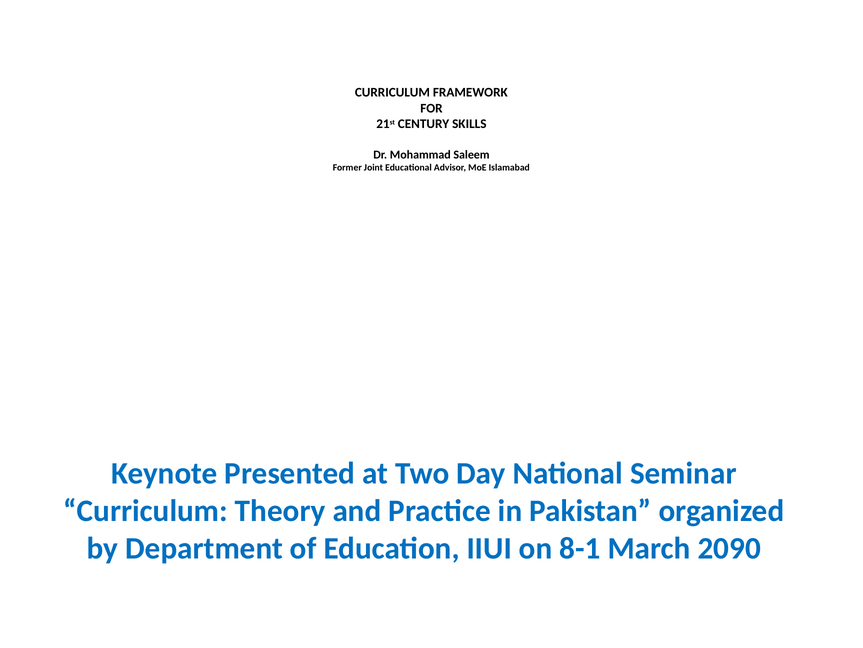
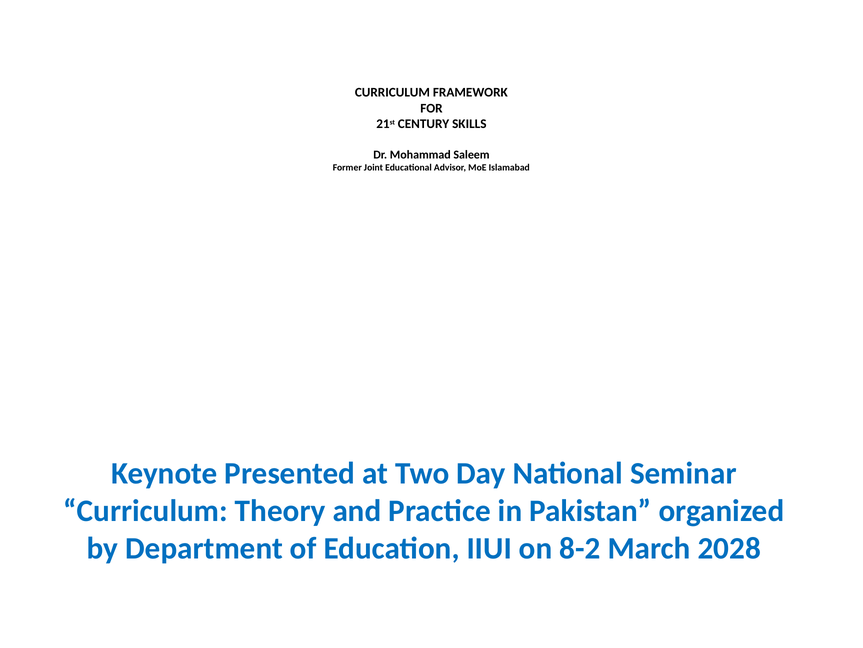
8-1: 8-1 -> 8-2 (580, 548)
2090: 2090 -> 2028 (729, 548)
